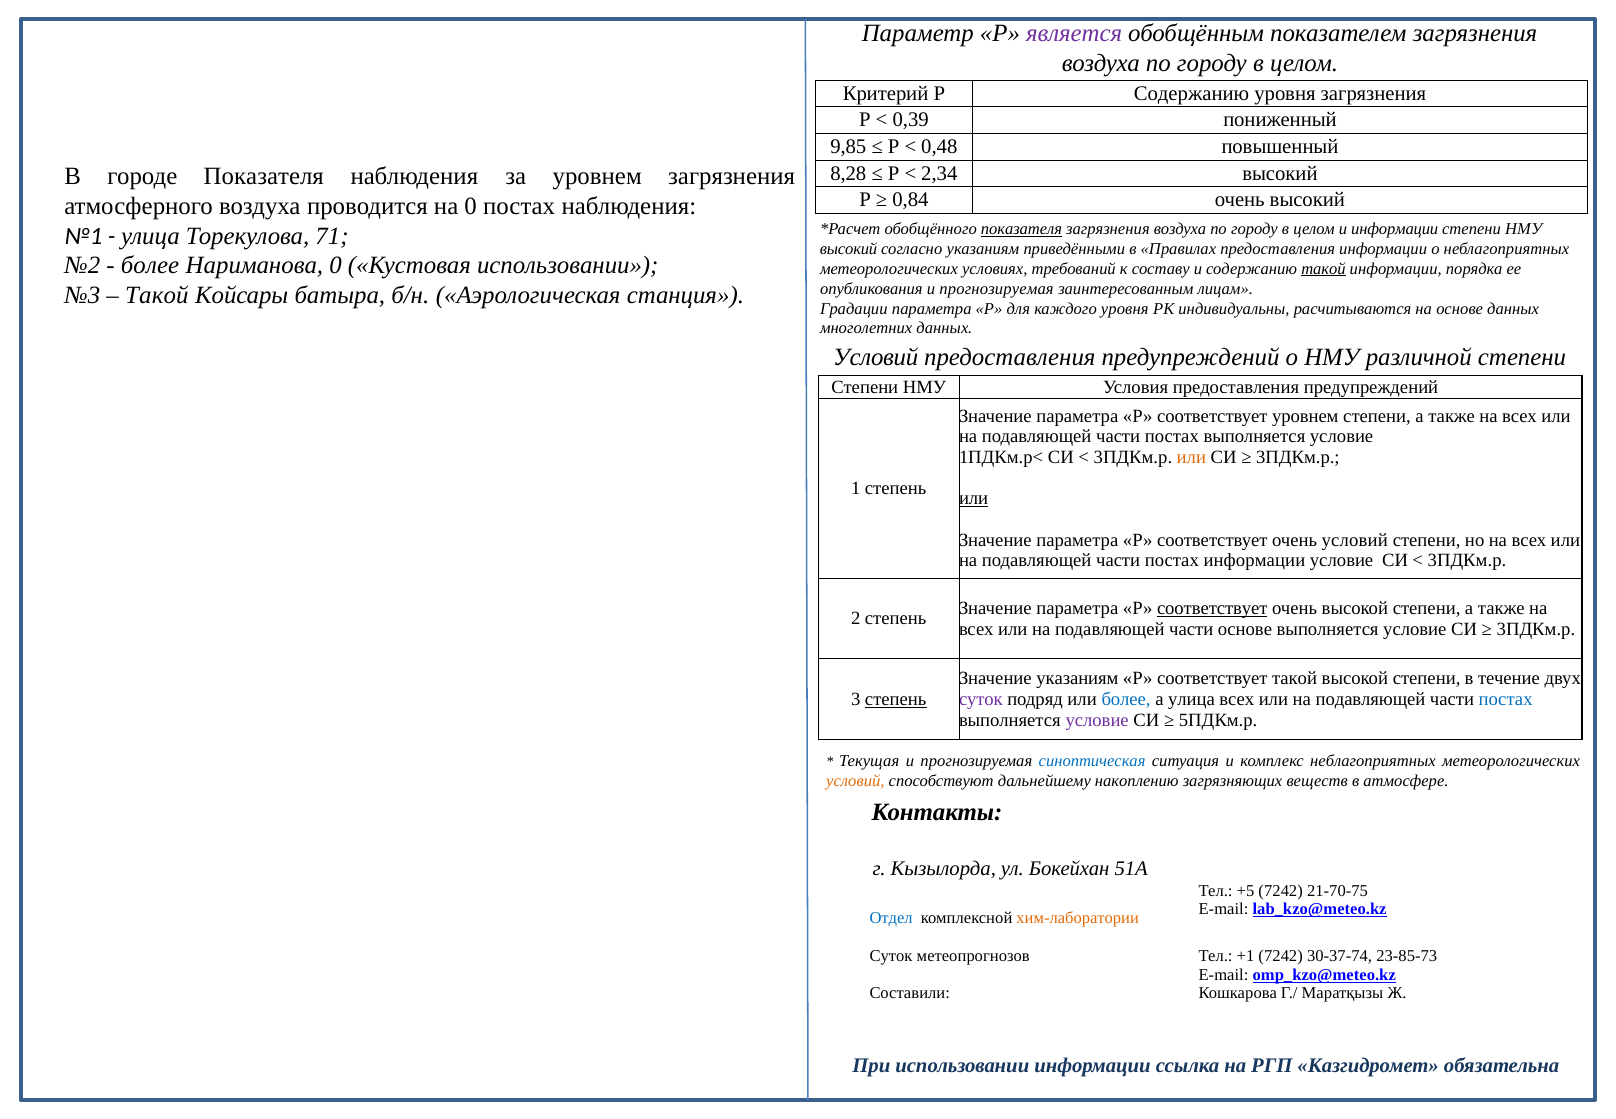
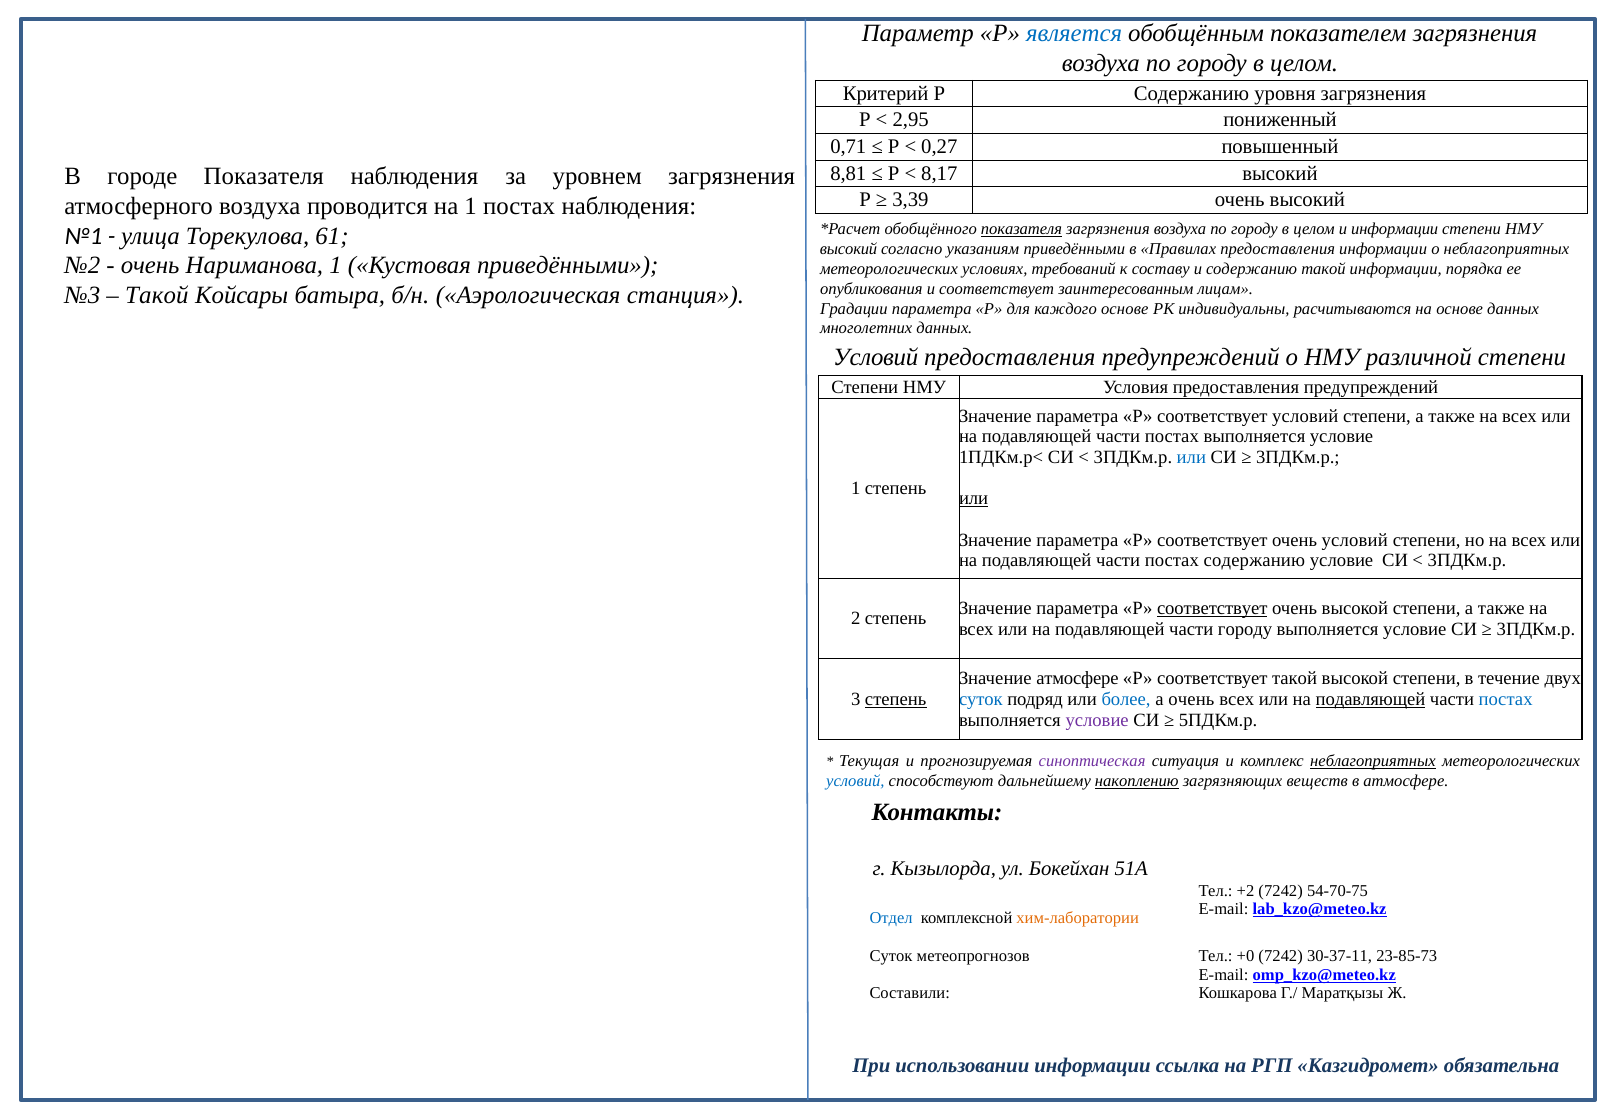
является colour: purple -> blue (1074, 34)
0,39: 0,39 -> 2,95 (911, 120)
9,85: 9,85 -> 0,71 (848, 147)
0,48: 0,48 -> 0,27 (939, 147)
8,28: 8,28 -> 8,81 (848, 173)
2,34: 2,34 -> 8,17 (939, 173)
0,84: 0,84 -> 3,39 (910, 200)
на 0: 0 -> 1 (471, 206)
71: 71 -> 61 (332, 236)
более: более -> очень (150, 266)
Нариманова 0: 0 -> 1 (336, 266)
Кустовая использовании: использовании -> приведёнными (568, 266)
такой underline: present -> none (1323, 269)
опубликования и прогнозируемая: прогнозируемая -> соответствует (997, 289)
каждого уровня: уровня -> основе (1125, 308)
соответствует уровнем: уровнем -> условий (1305, 416)
или colour: orange -> blue (1191, 457)
постах информации: информации -> содержанию (1254, 561)
части основе: основе -> городу (1245, 629)
Значение указаниям: указаниям -> атмосфере (1077, 679)
суток colour: purple -> blue (981, 699)
а улица: улица -> очень (1191, 699)
подавляющей underline: none -> present (1371, 699)
синоптическая colour: blue -> purple (1092, 761)
неблагоприятных underline: none -> present (1373, 761)
условий colour: orange -> blue (855, 781)
накоплению underline: none -> present (1137, 781)
+5: +5 -> +2 (1245, 891)
21-70-75: 21-70-75 -> 54-70-75 (1338, 891)
+1: +1 -> +0 (1245, 956)
30-37-74: 30-37-74 -> 30-37-11 (1340, 956)
